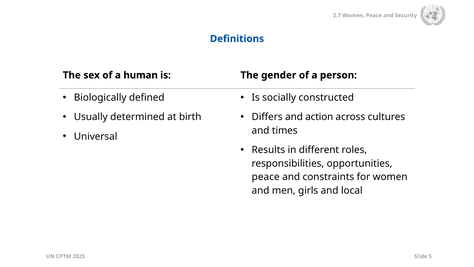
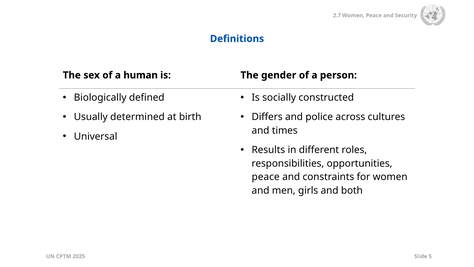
action: action -> police (319, 117)
local: local -> both (352, 190)
